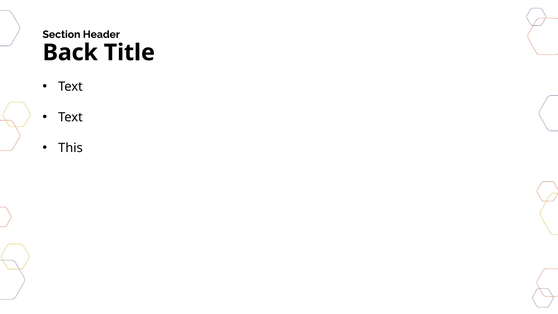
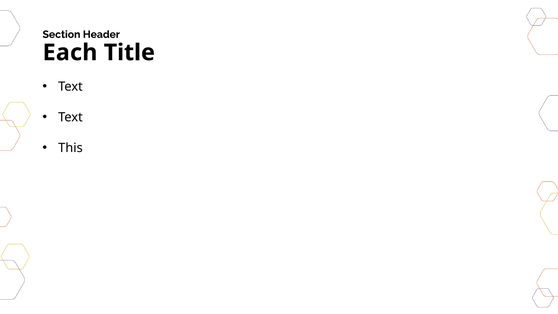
Back: Back -> Each (70, 53)
